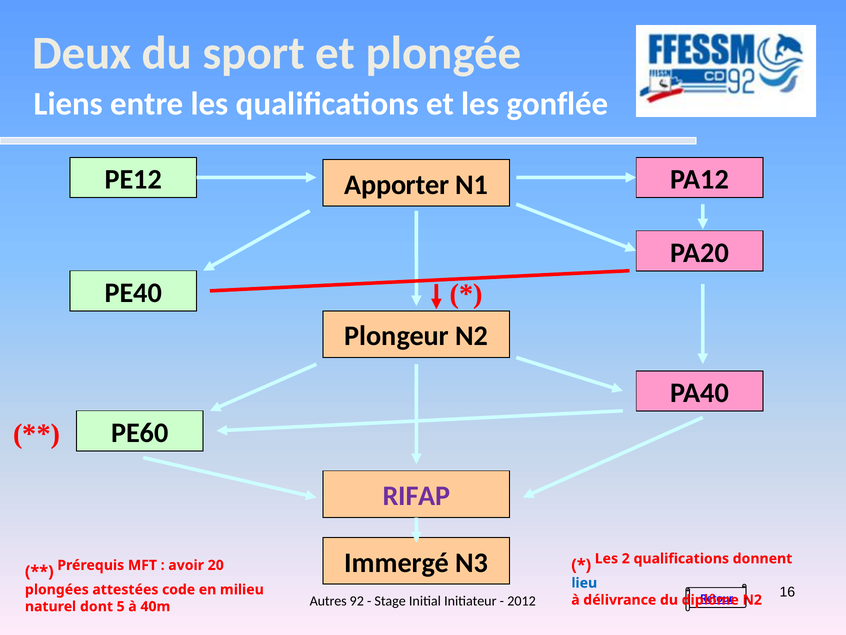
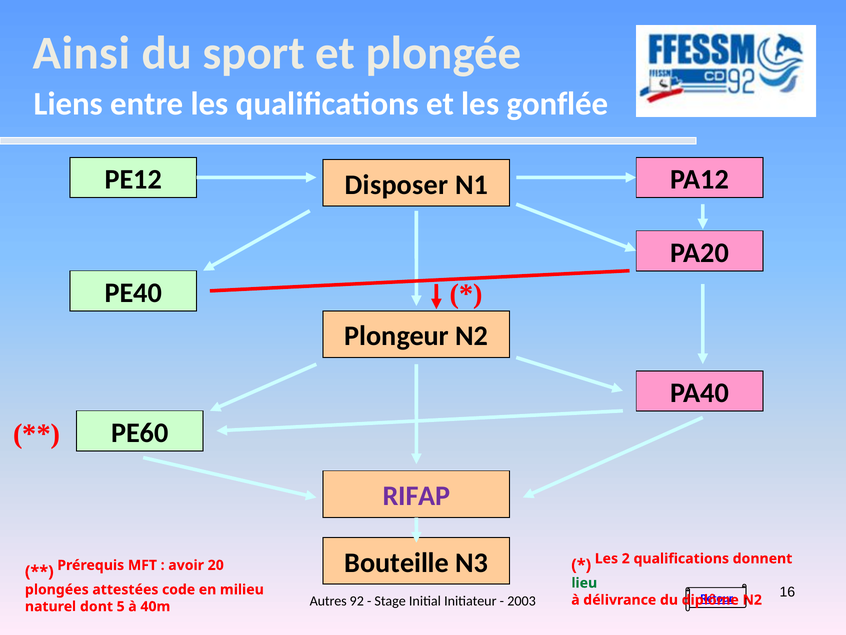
Deux: Deux -> Ainsi (82, 53)
Apporter: Apporter -> Disposer (397, 185)
Immergé: Immergé -> Bouteille (397, 562)
lieu colour: blue -> green (584, 583)
2012: 2012 -> 2003 (522, 601)
